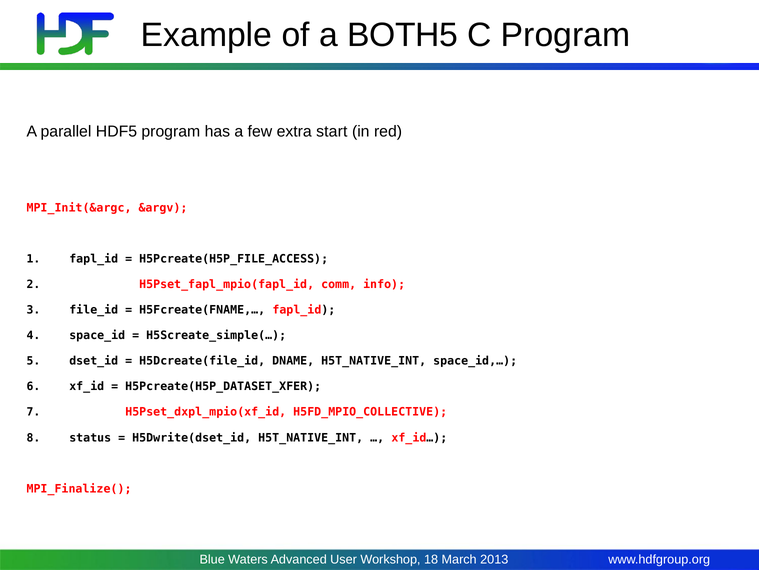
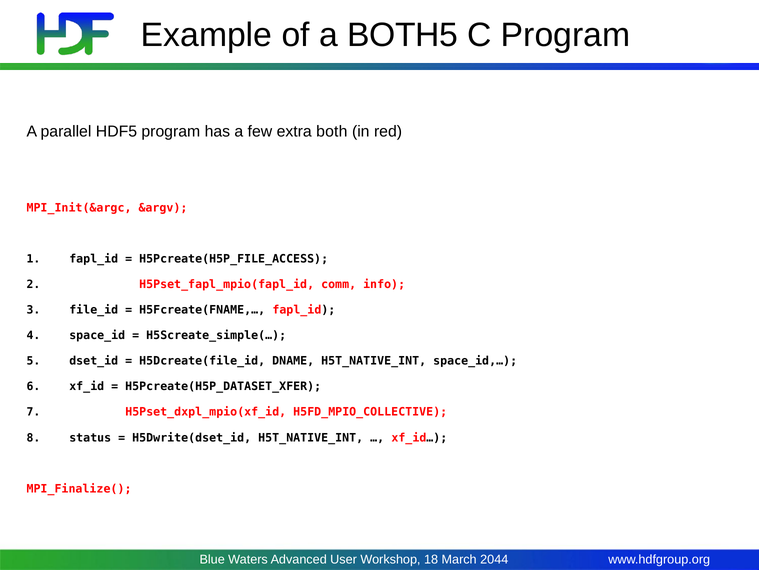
start: start -> both (332, 131)
2013: 2013 -> 2044 (494, 559)
